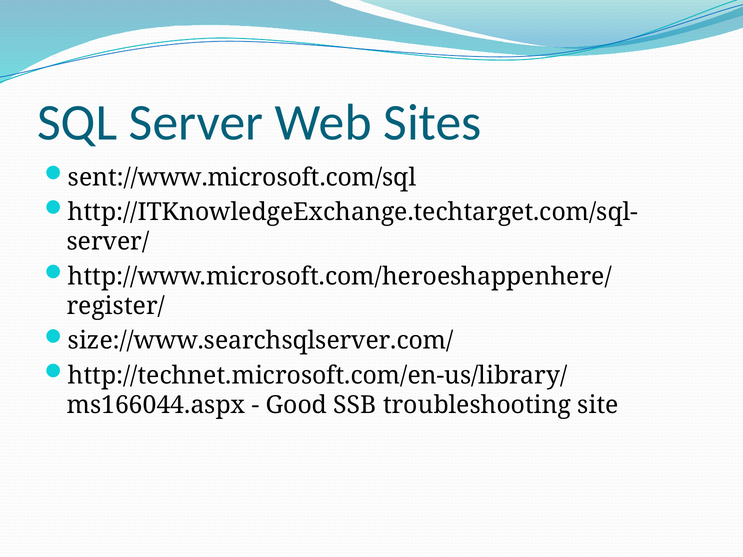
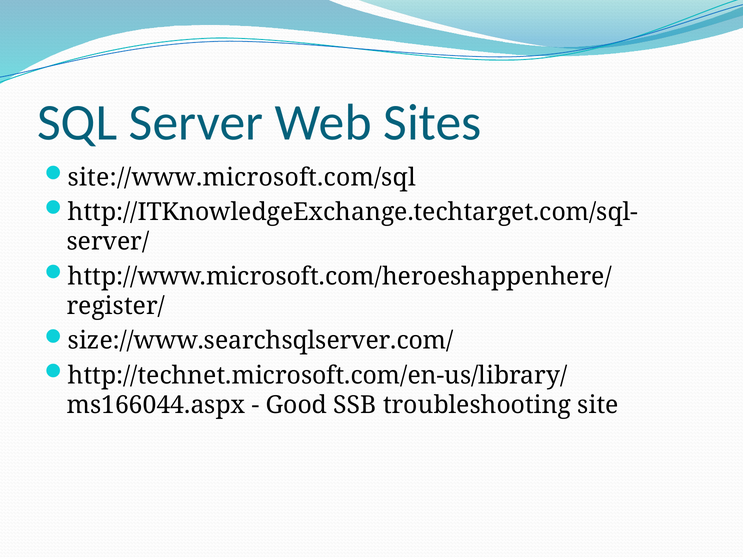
sent://www.microsoft.com/sql: sent://www.microsoft.com/sql -> site://www.microsoft.com/sql (242, 178)
